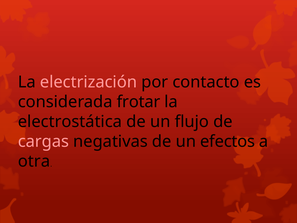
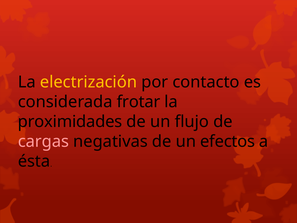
electrización colour: pink -> yellow (88, 82)
electrostática: electrostática -> proximidades (70, 122)
otra: otra -> ésta (34, 161)
